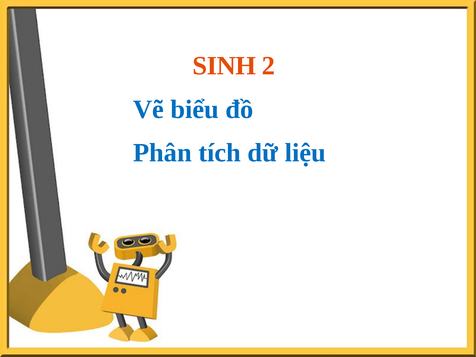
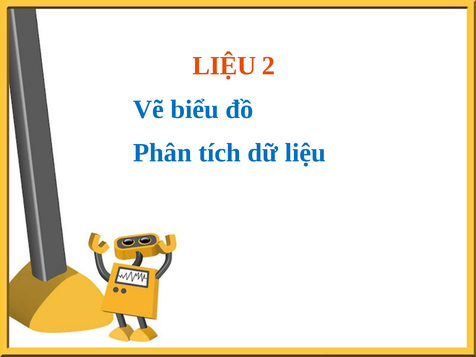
SINH: SINH -> LIỆU (224, 66)
